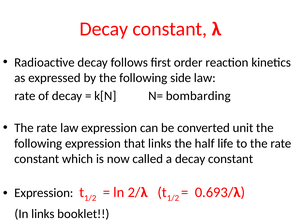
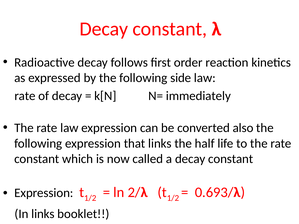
bombarding: bombarding -> immediately (198, 96)
unit: unit -> also (243, 128)
